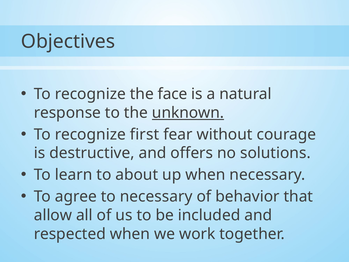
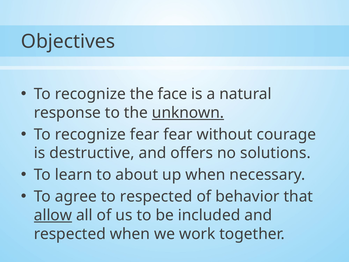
recognize first: first -> fear (145, 134)
to necessary: necessary -> respected (156, 196)
allow underline: none -> present (53, 215)
